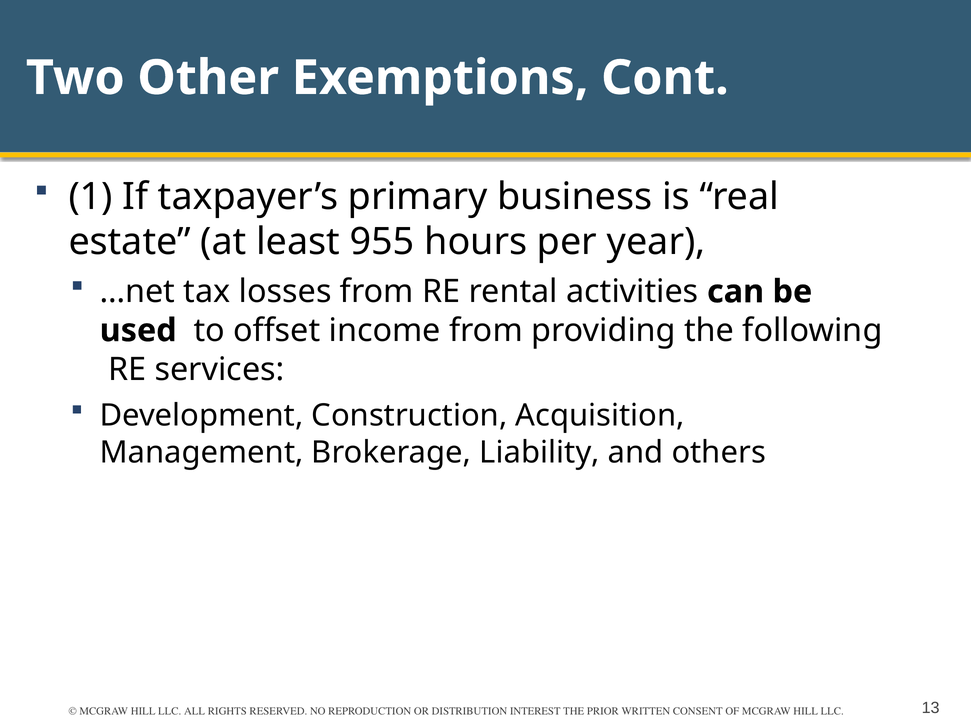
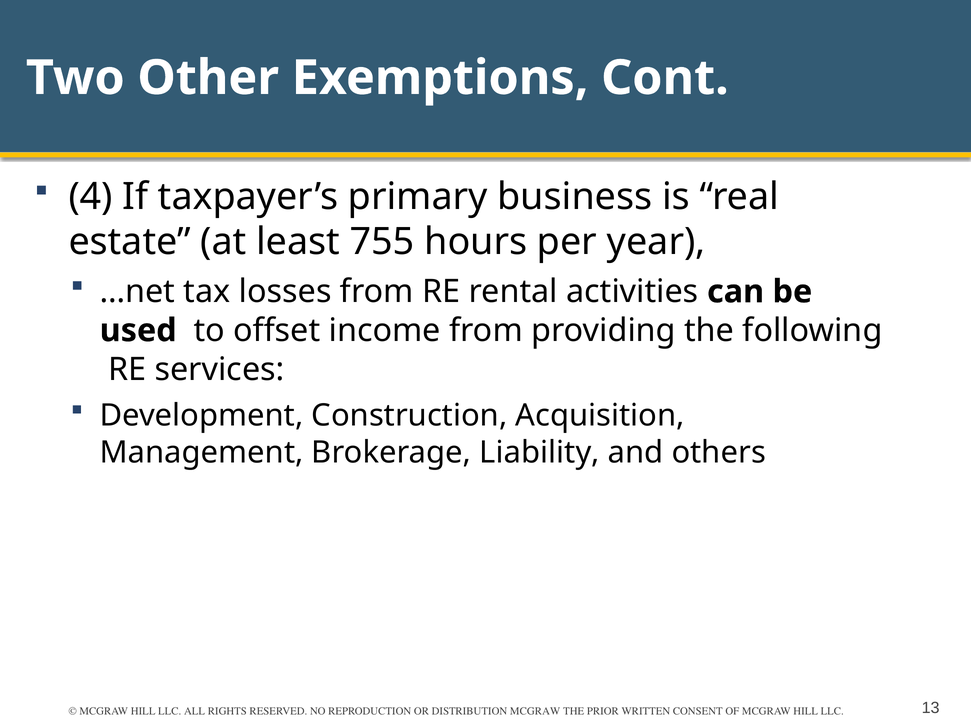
1: 1 -> 4 (91, 197)
955: 955 -> 755 (382, 242)
DISTRIBUTION INTEREST: INTEREST -> MCGRAW (535, 711)
